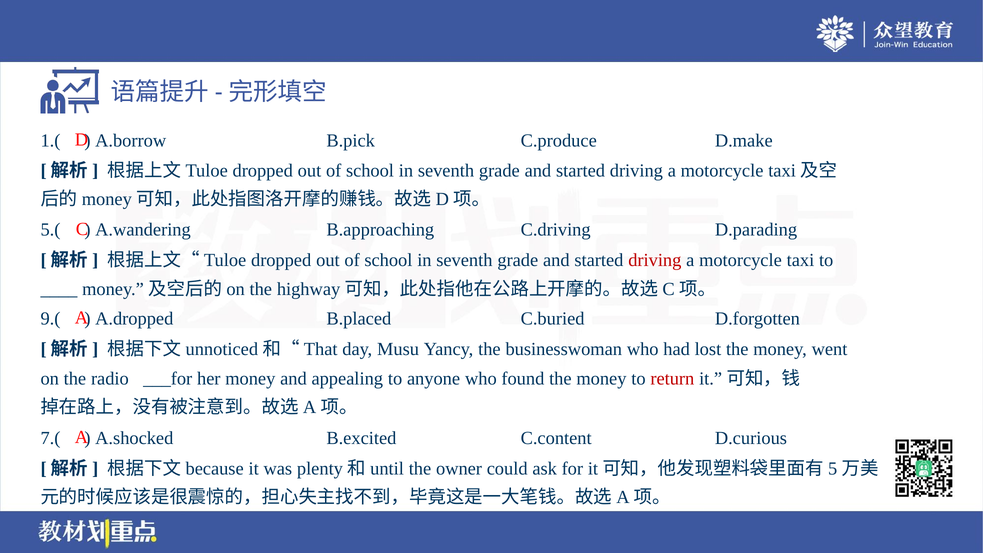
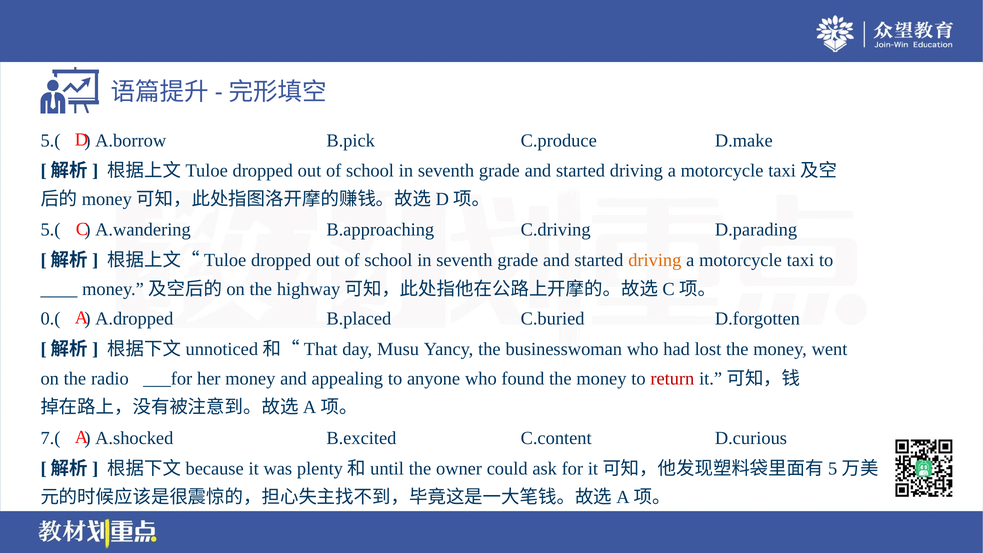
1.(: 1.( -> 5.( (50, 141)
driving colour: red -> orange (655, 260)
9.(: 9.( -> 0.( (50, 318)
